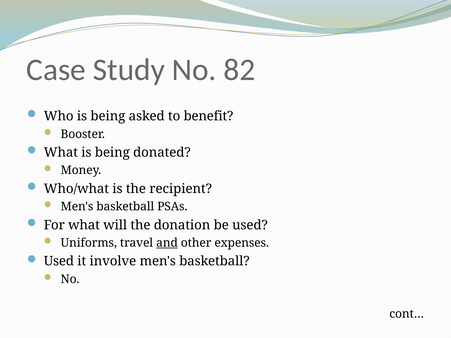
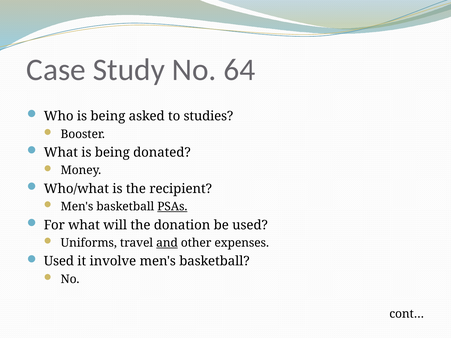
82: 82 -> 64 (239, 70)
benefit: benefit -> studies (208, 116)
PSAs underline: none -> present (172, 207)
